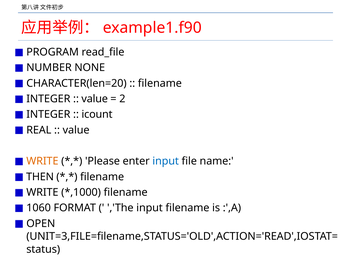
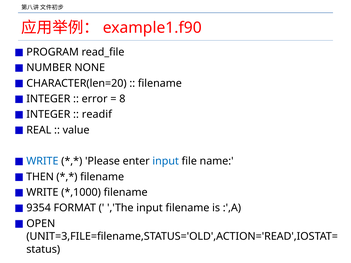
value: value -> error (95, 99)
2: 2 -> 8 (122, 99)
icount: icount -> readif (97, 115)
WRITE colour: orange -> blue (42, 161)
1060: 1060 -> 9354 (39, 208)
